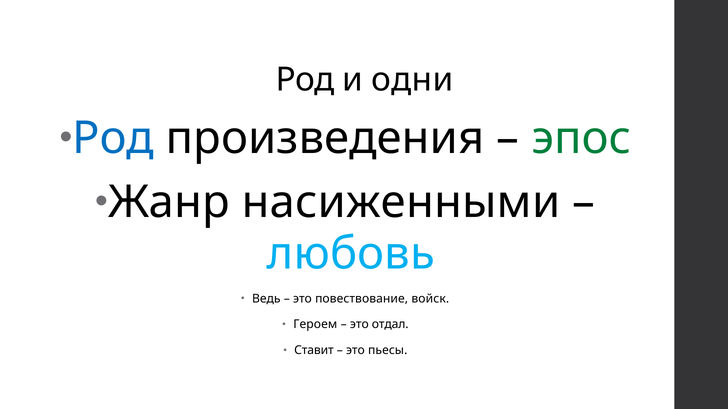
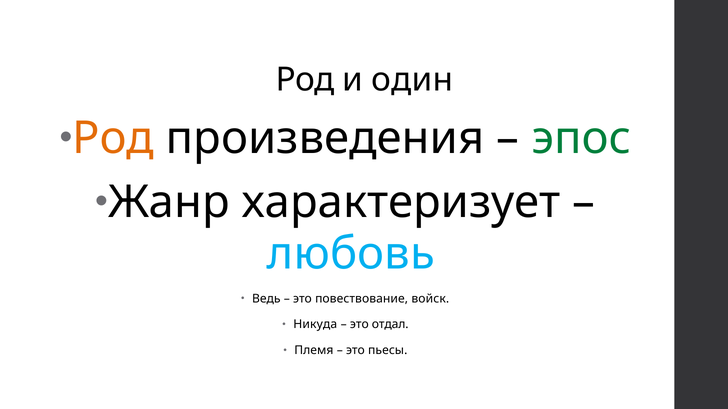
одни: одни -> один (412, 80)
Род colour: blue -> orange (113, 138)
насиженными: насиженными -> характеризует (401, 202)
Героем: Героем -> Никуда (315, 325)
Ставит: Ставит -> Племя (314, 351)
